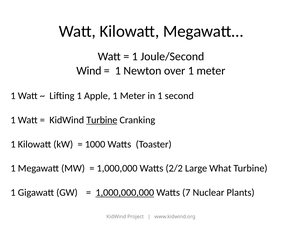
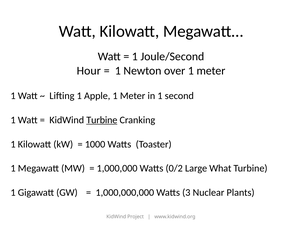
Wind: Wind -> Hour (89, 70)
2/2: 2/2 -> 0/2 (174, 168)
1,000,000,000 underline: present -> none (125, 192)
7: 7 -> 3 (186, 192)
